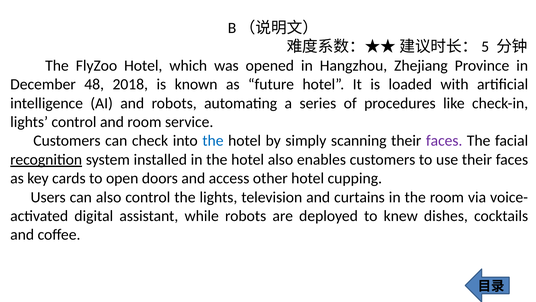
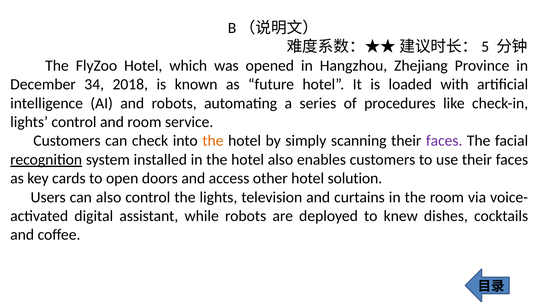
48: 48 -> 34 (94, 84)
the colour: blue -> orange (213, 141)
cupping: cupping -> solution (355, 178)
